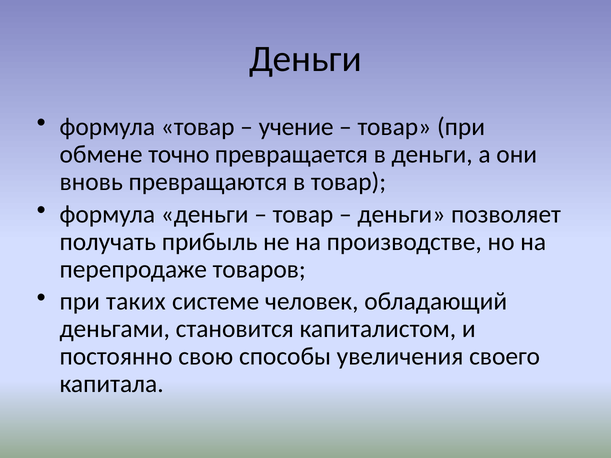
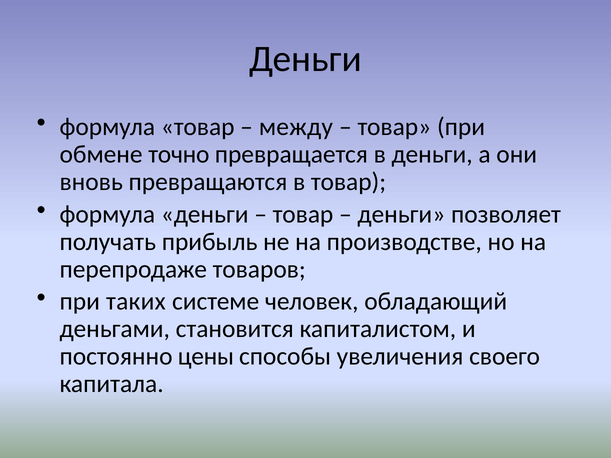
учение: учение -> между (296, 127)
свою: свою -> цены (206, 357)
